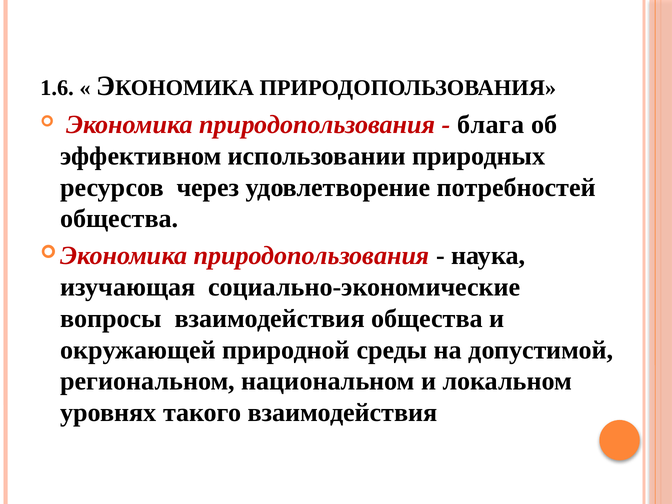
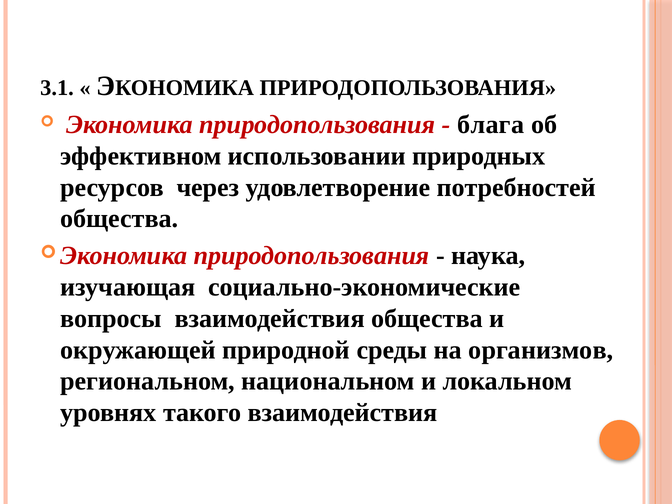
1.6: 1.6 -> 3.1 (57, 88)
допустимой: допустимой -> организмов (541, 350)
